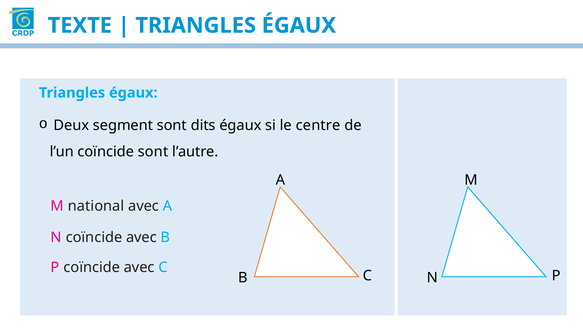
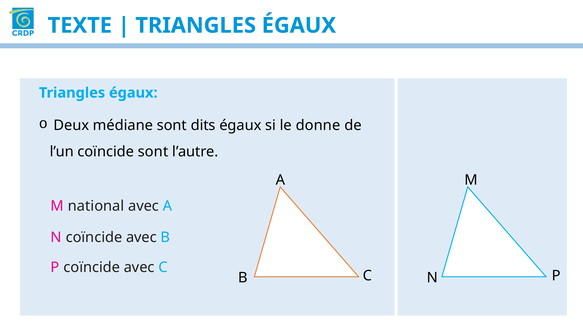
segment: segment -> médiane (123, 125)
centre: centre -> donne (318, 125)
